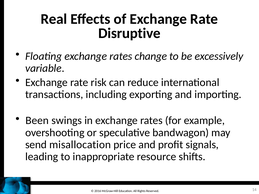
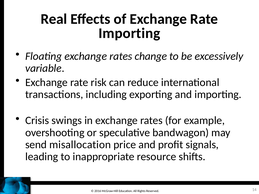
Disruptive: Disruptive -> Importing (129, 33)
Been: Been -> Crisis (37, 121)
